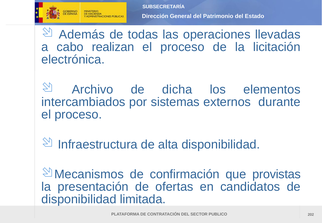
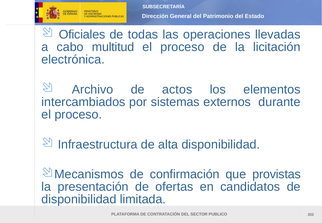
Además: Además -> Oficiales (82, 35)
realizan: realizan -> multitud (113, 47)
dicha: dicha -> actos (177, 90)
